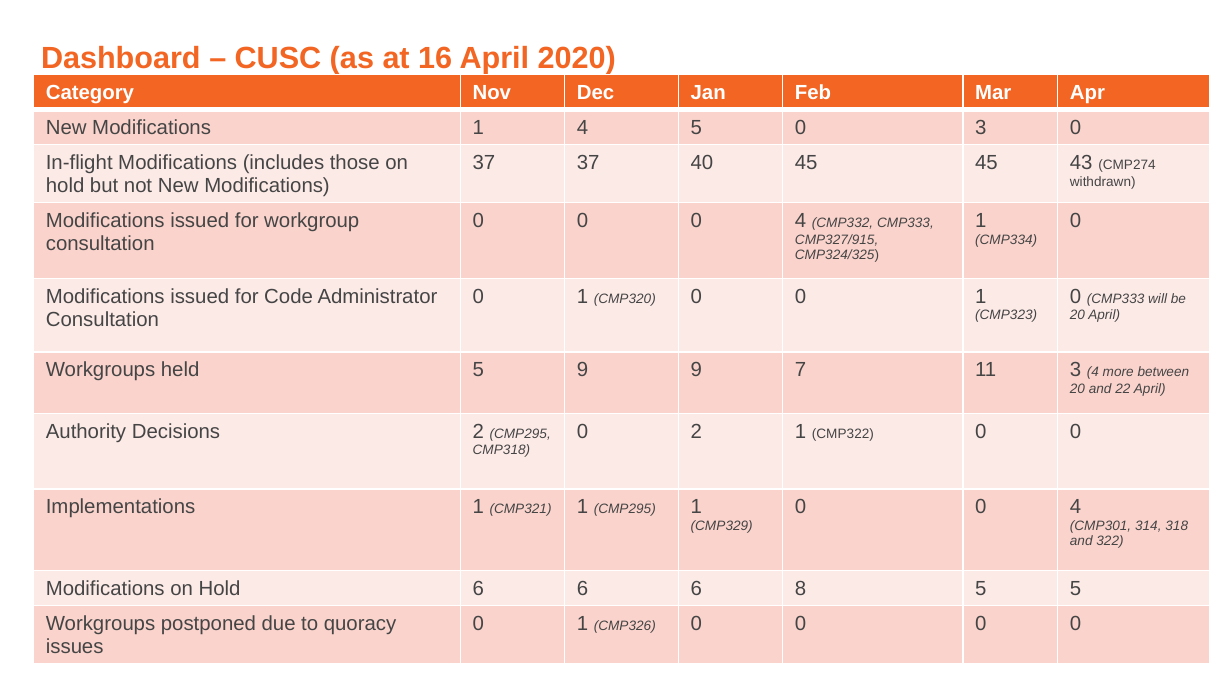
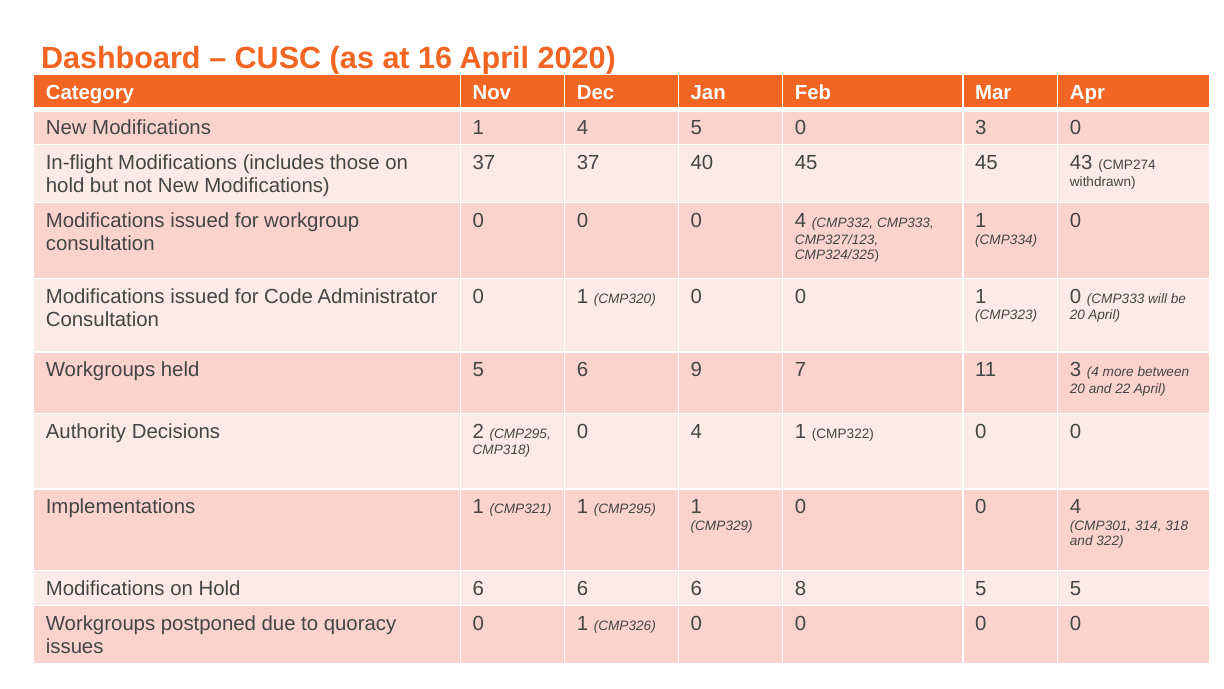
CMP327/915: CMP327/915 -> CMP327/123 (837, 240)
5 9: 9 -> 6 (583, 370)
2: 2 -> 4 (696, 431)
